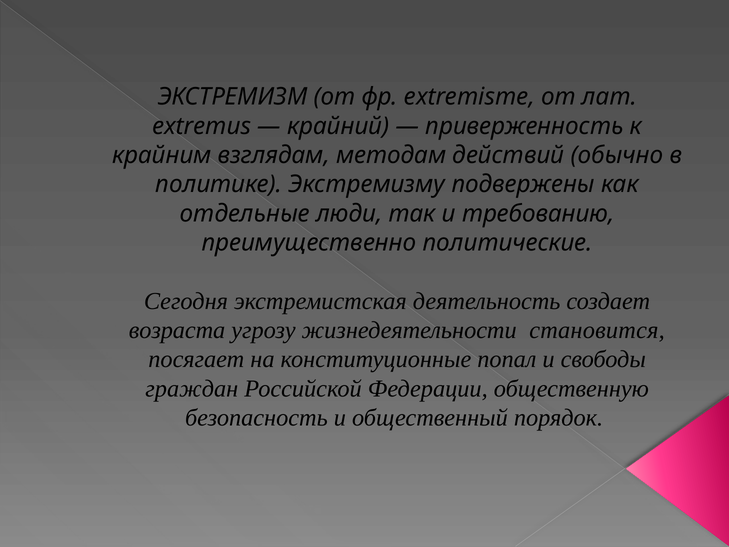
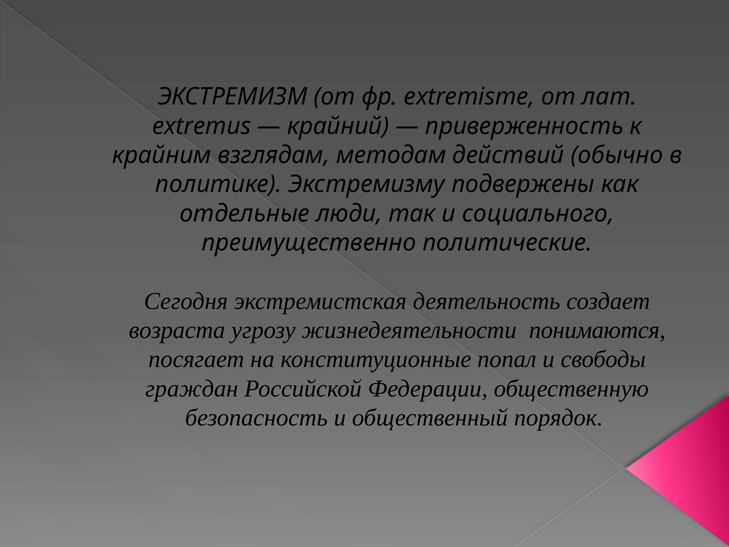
требованию: требованию -> социального (538, 213)
становится: становится -> понимаются (597, 330)
